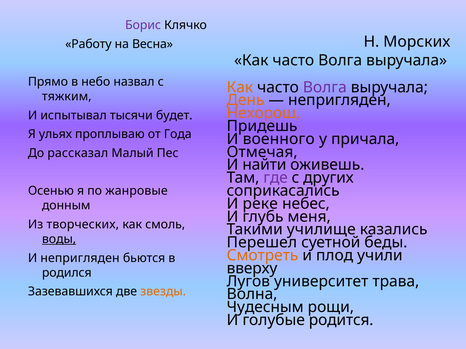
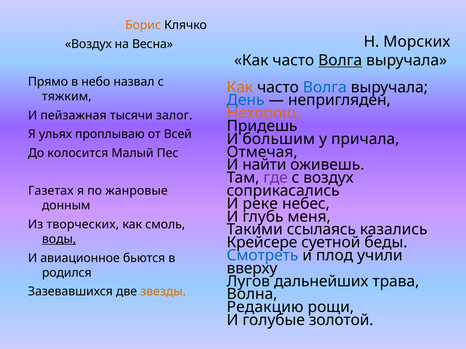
Борис colour: purple -> orange (143, 25)
Работу: Работу -> Воздух (88, 44)
Волга underline: none -> present (340, 60)
Волга colour: purple -> blue (325, 87)
День colour: orange -> blue (246, 100)
испытывал: испытывал -> пейзажная (73, 115)
будет: будет -> залог (174, 115)
Года: Года -> Всей (178, 134)
военного: военного -> большим (279, 139)
рассказал: рассказал -> колосится (78, 153)
с других: других -> воздух (328, 178)
Осенью: Осенью -> Газетах (51, 191)
училище: училище -> ссылаясь (321, 230)
Перешел: Перешел -> Крейсере (262, 243)
Смотреть colour: orange -> blue (263, 256)
И непригляден: непригляден -> авиационное (80, 258)
университет: университет -> дальнейших (321, 282)
Чудесным: Чудесным -> Редакцию (265, 308)
родится: родится -> золотой (341, 321)
